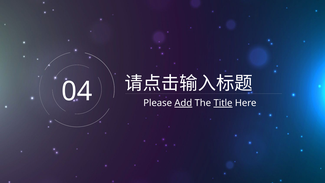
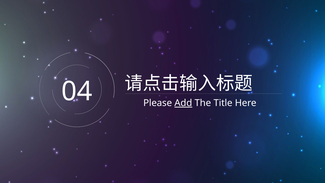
Title underline: present -> none (223, 103)
